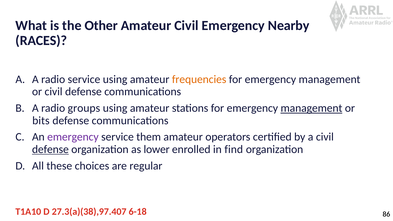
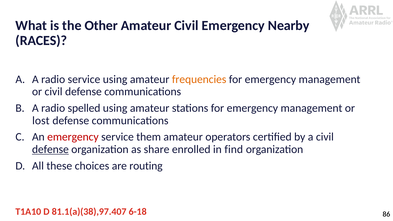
groups: groups -> spelled (84, 108)
management underline: present -> none (311, 108)
bits: bits -> lost (41, 121)
emergency colour: purple -> red (73, 137)
lower: lower -> share (157, 149)
regular: regular -> routing (146, 166)
27.3(a)(38),97.407: 27.3(a)(38),97.407 -> 81.1(a)(38),97.407 (89, 212)
